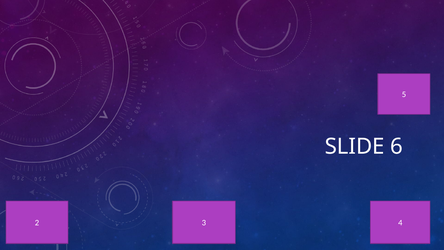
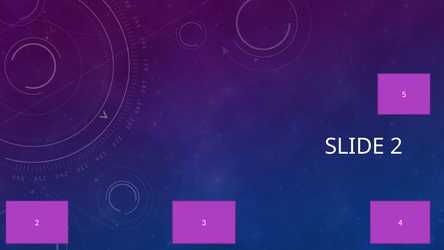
SLIDE 6: 6 -> 2 (397, 146)
